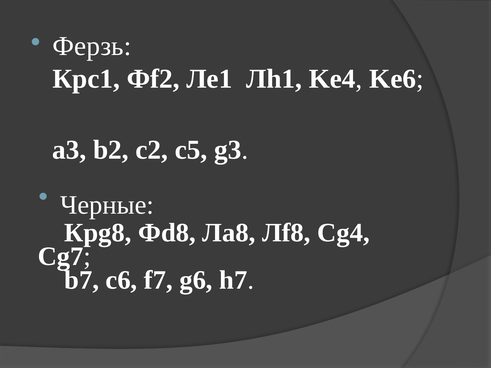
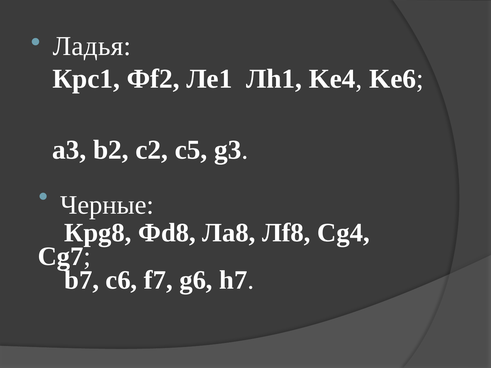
Ферзь: Ферзь -> Ладья (92, 46)
